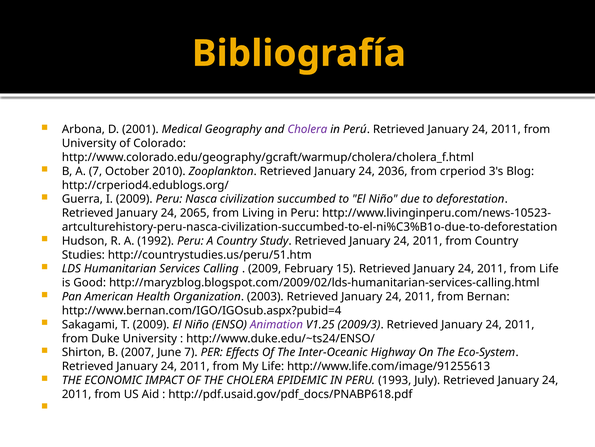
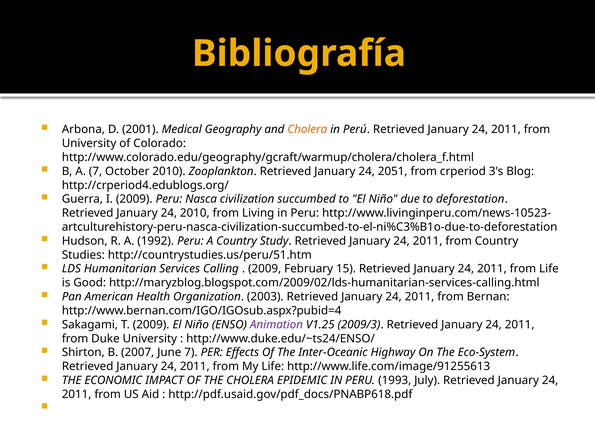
Cholera colour: purple -> orange (307, 129)
2036: 2036 -> 2051 (393, 171)
24 2065: 2065 -> 2010 (195, 213)
